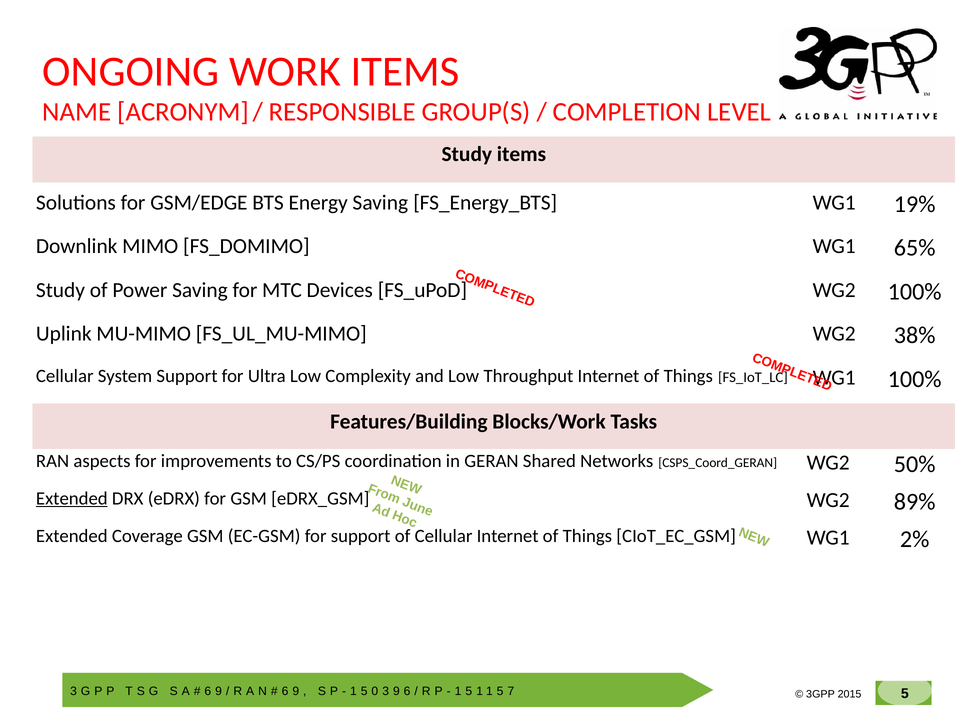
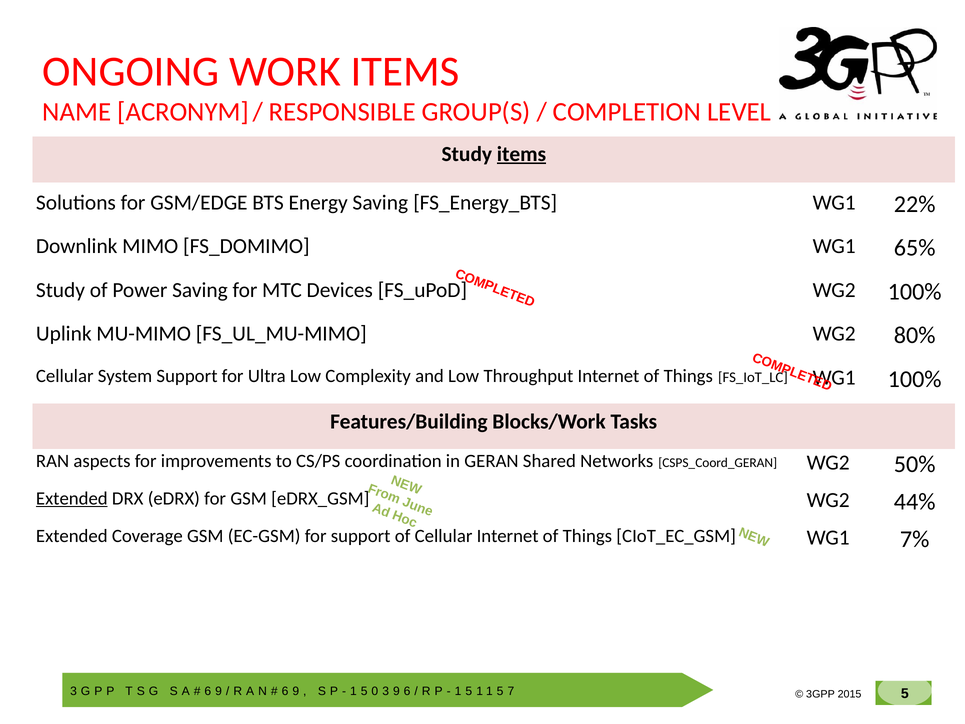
items underline: none -> present (521, 154)
19%: 19% -> 22% (915, 204)
38%: 38% -> 80% (915, 335)
89%: 89% -> 44% (915, 502)
2%: 2% -> 7% (915, 539)
